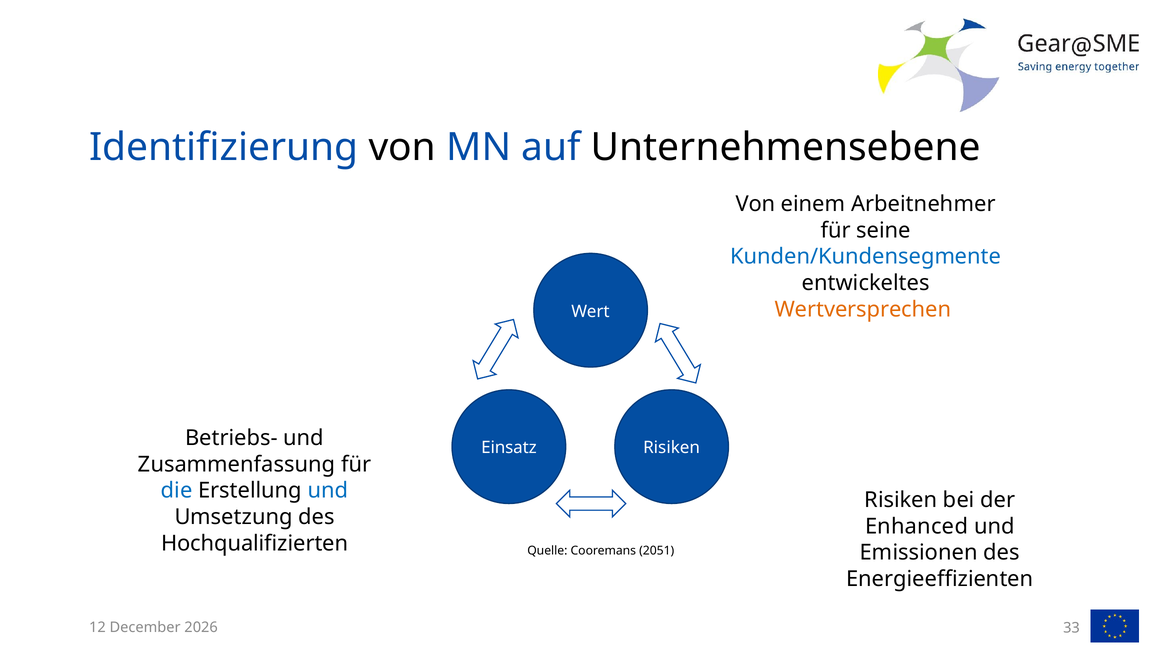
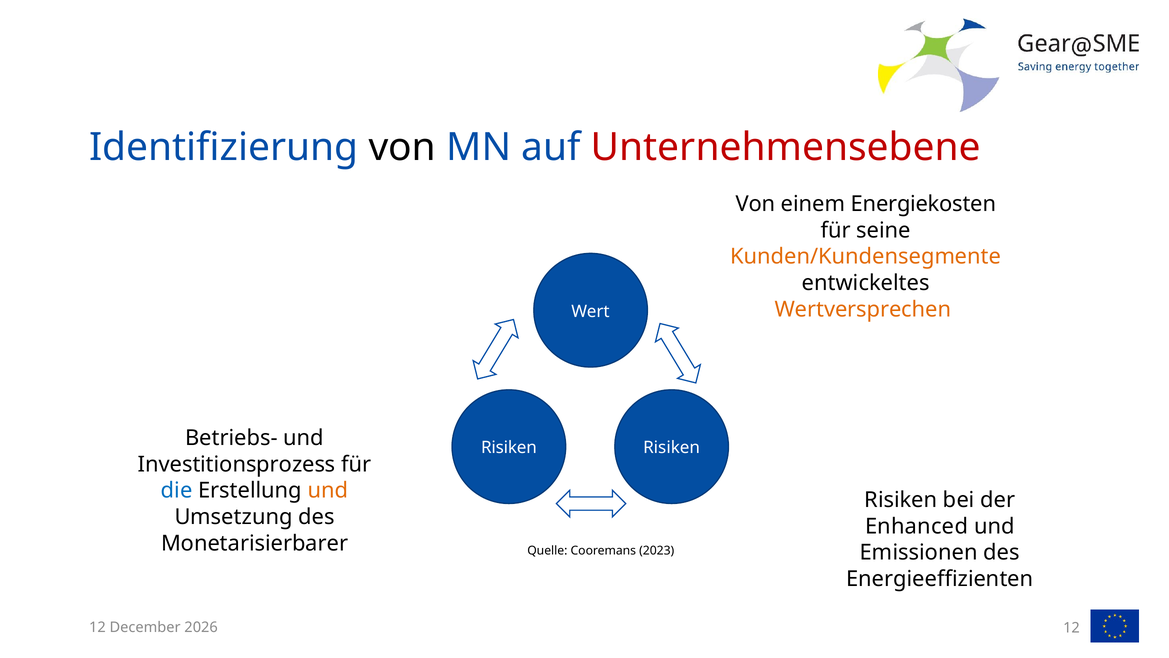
Unternehmensebene colour: black -> red (786, 147)
Arbeitnehmer: Arbeitnehmer -> Energiekosten (923, 204)
Kunden/Kundensegmente colour: blue -> orange (866, 257)
Einsatz: Einsatz -> Risiken (509, 448)
Zusammenfassung: Zusammenfassung -> Investitionsprozess (237, 464)
und colour: blue -> orange (328, 490)
Hochqualifizierten: Hochqualifizierten -> Monetarisierbarer (255, 543)
2051: 2051 -> 2023 (657, 550)
33: 33 -> 12 (1072, 628)
